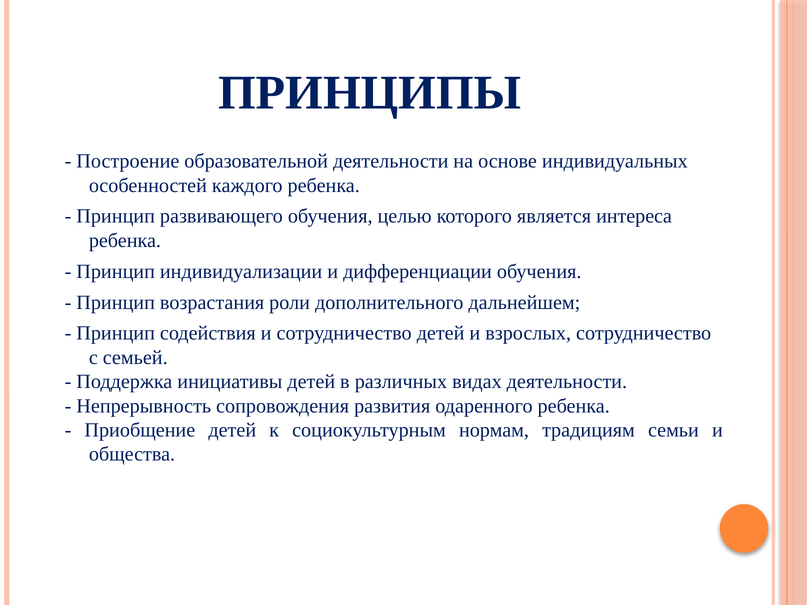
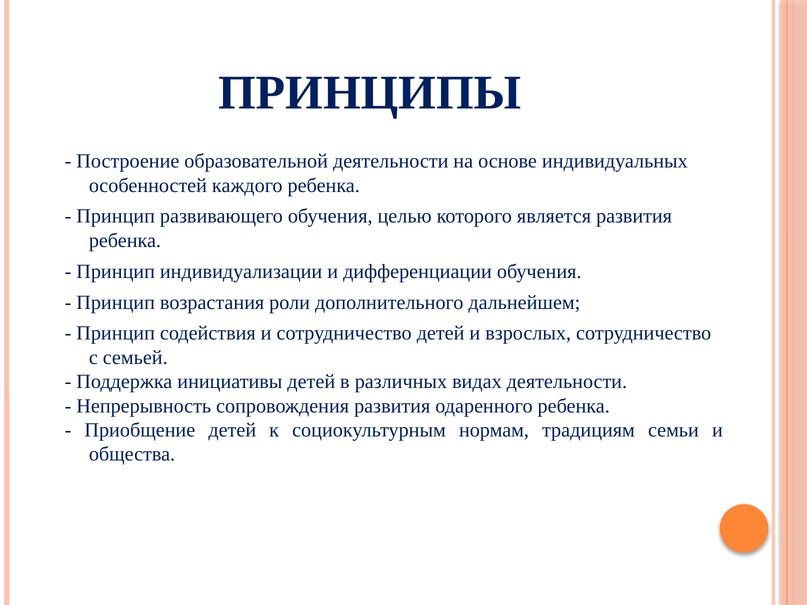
является интереса: интереса -> развития (634, 216)
